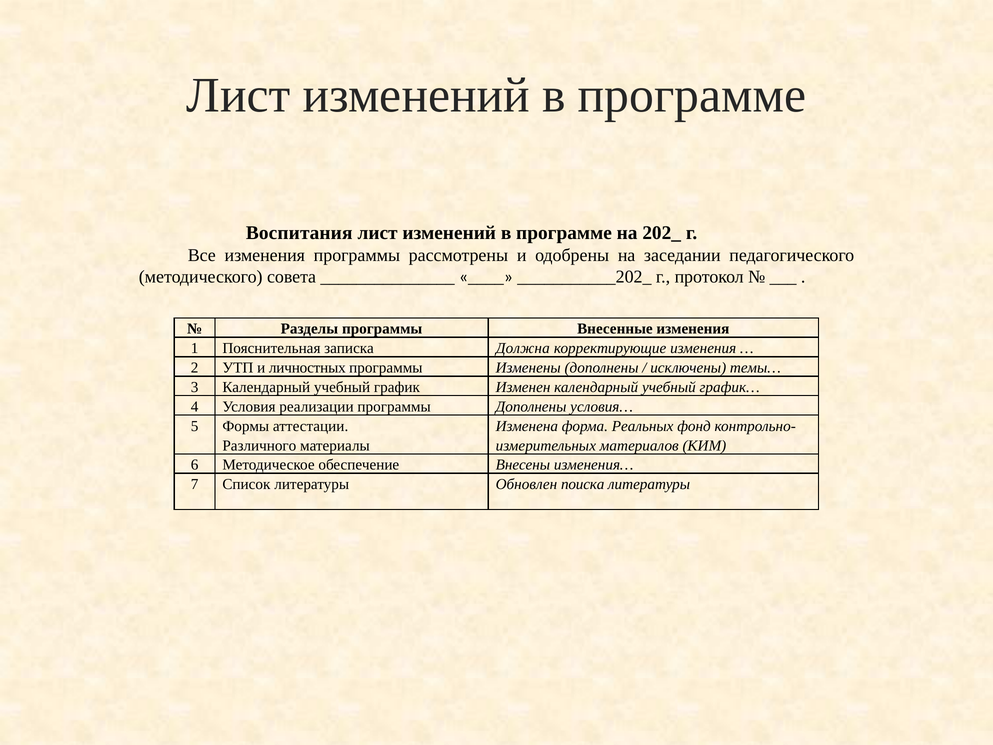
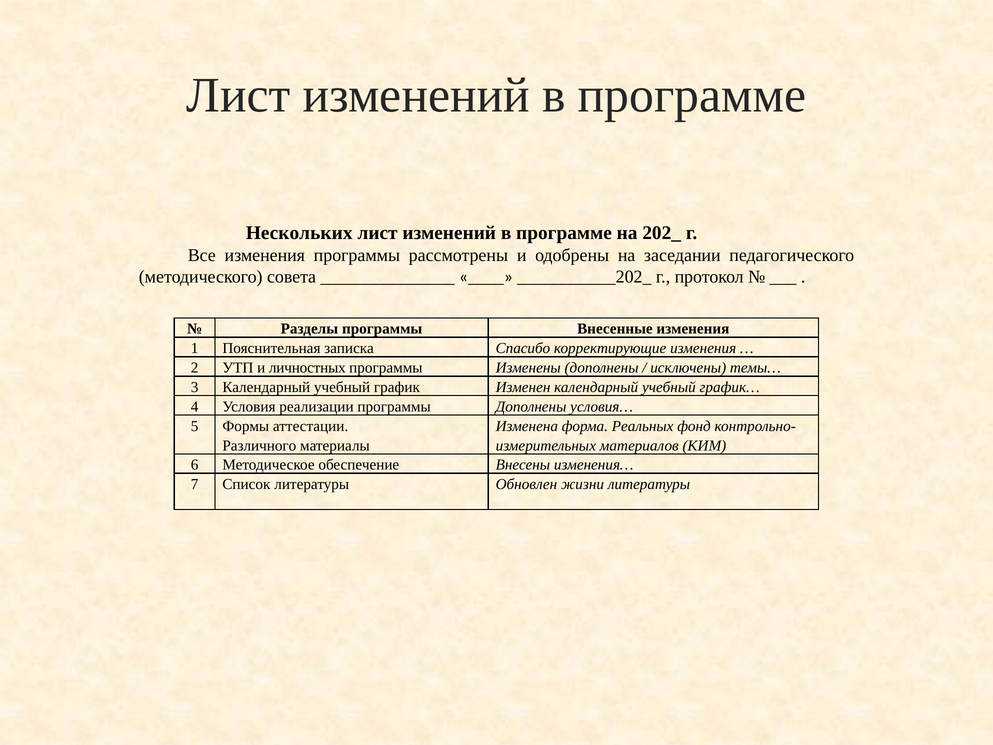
Воспитания: Воспитания -> Нескольких (299, 233)
Должна: Должна -> Спасибо (523, 348)
поиска: поиска -> жизни (583, 484)
